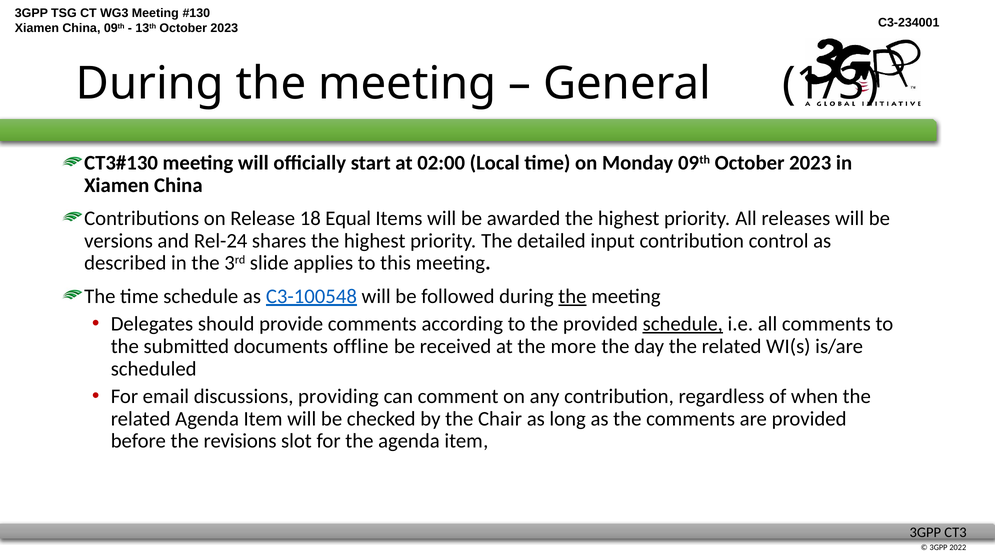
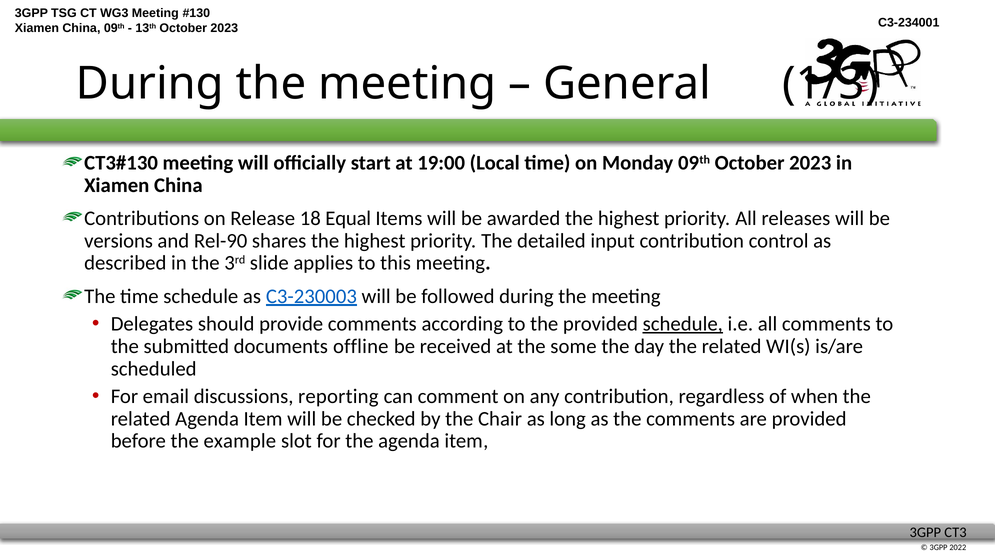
02:00: 02:00 -> 19:00 (441, 163)
Rel-24: Rel-24 -> Rel-90 (221, 241)
C3-100548: C3-100548 -> C3-230003 (311, 296)
the underline: present -> none (572, 296)
more: more -> some (573, 346)
providing: providing -> reporting (338, 396)
revisions: revisions -> example (240, 441)
